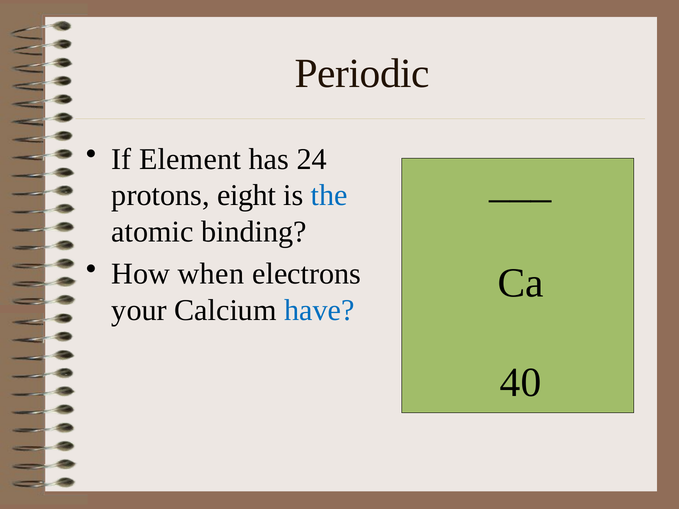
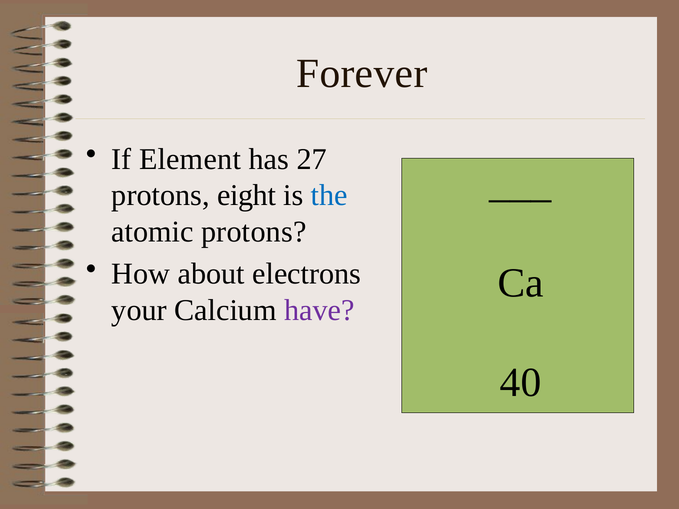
Periodic: Periodic -> Forever (362, 74)
24: 24 -> 27 (312, 159)
atomic binding: binding -> protons (254, 232)
when: when -> about (211, 274)
have colour: blue -> purple (319, 310)
